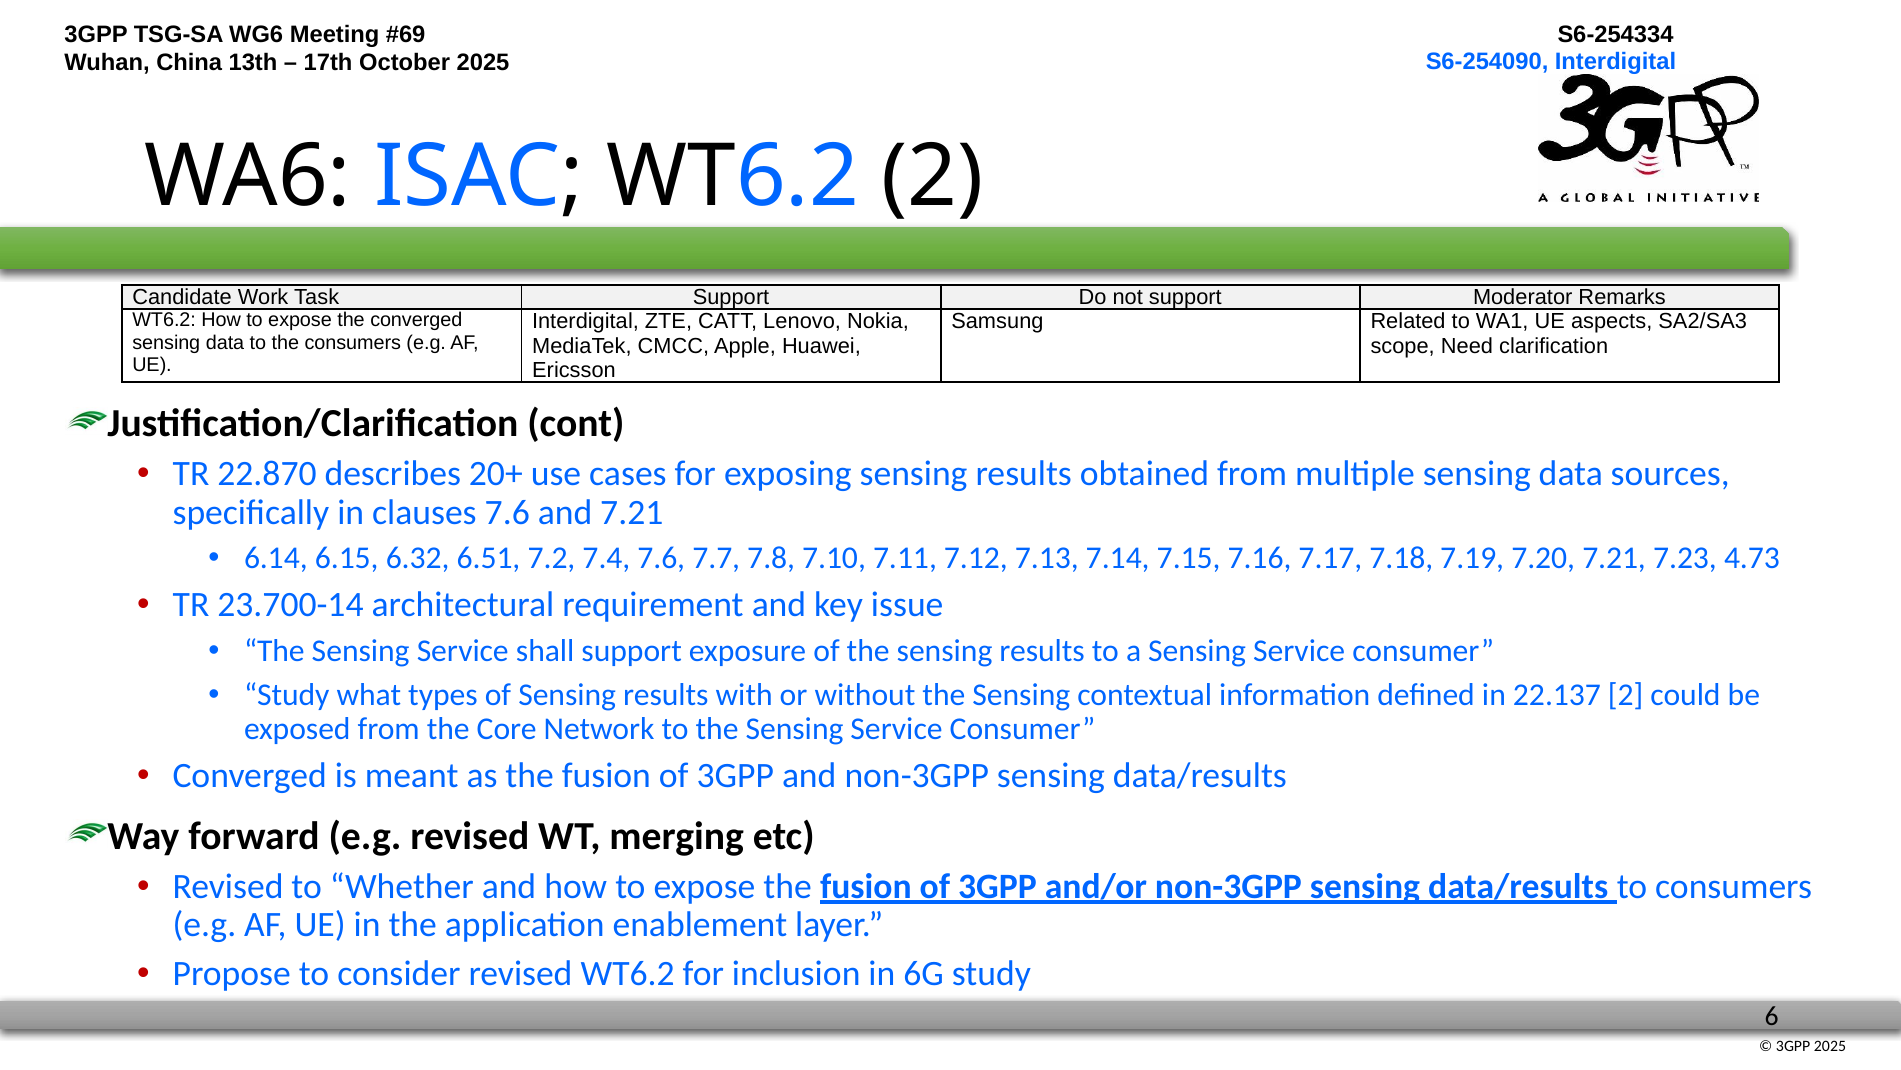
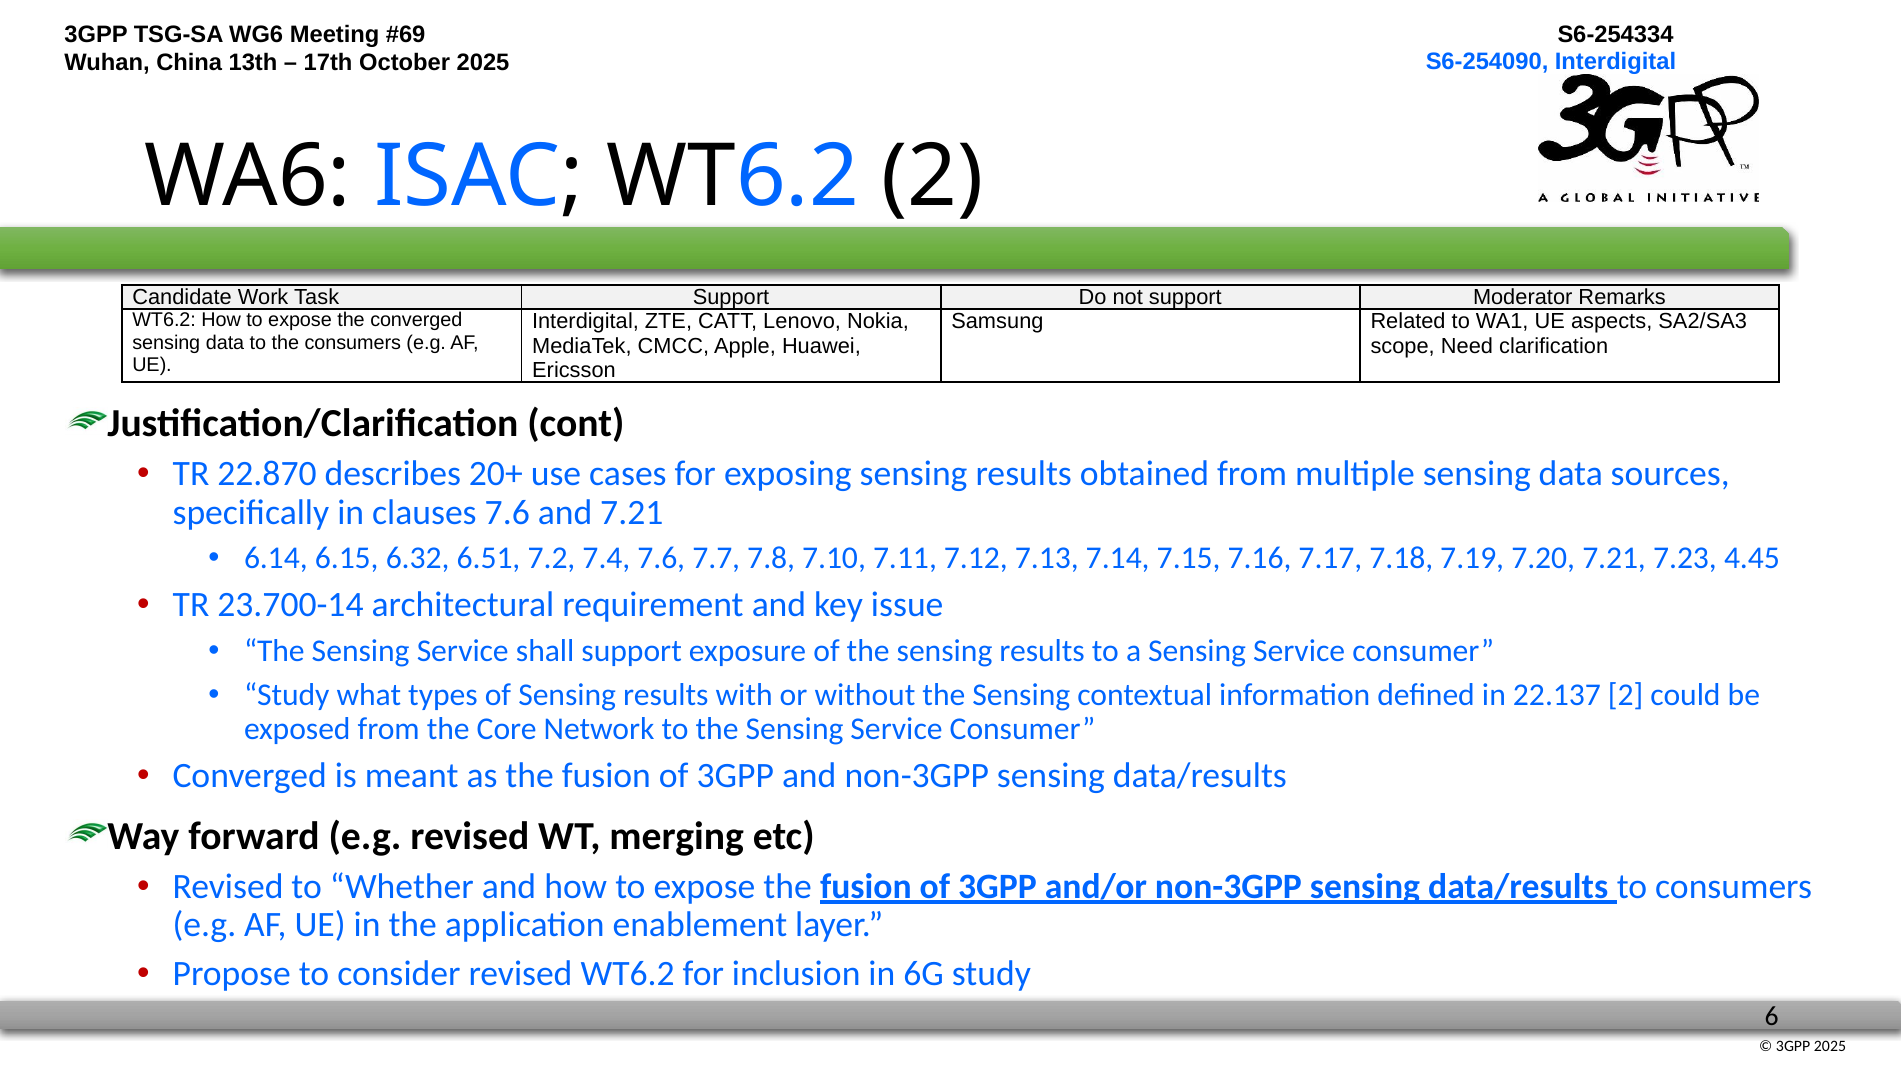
4.73: 4.73 -> 4.45 (1752, 558)
